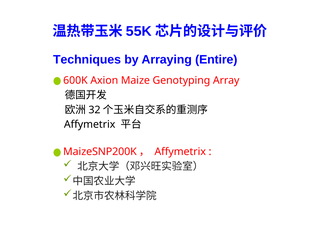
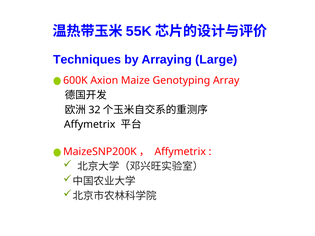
Entire: Entire -> Large (216, 60)
